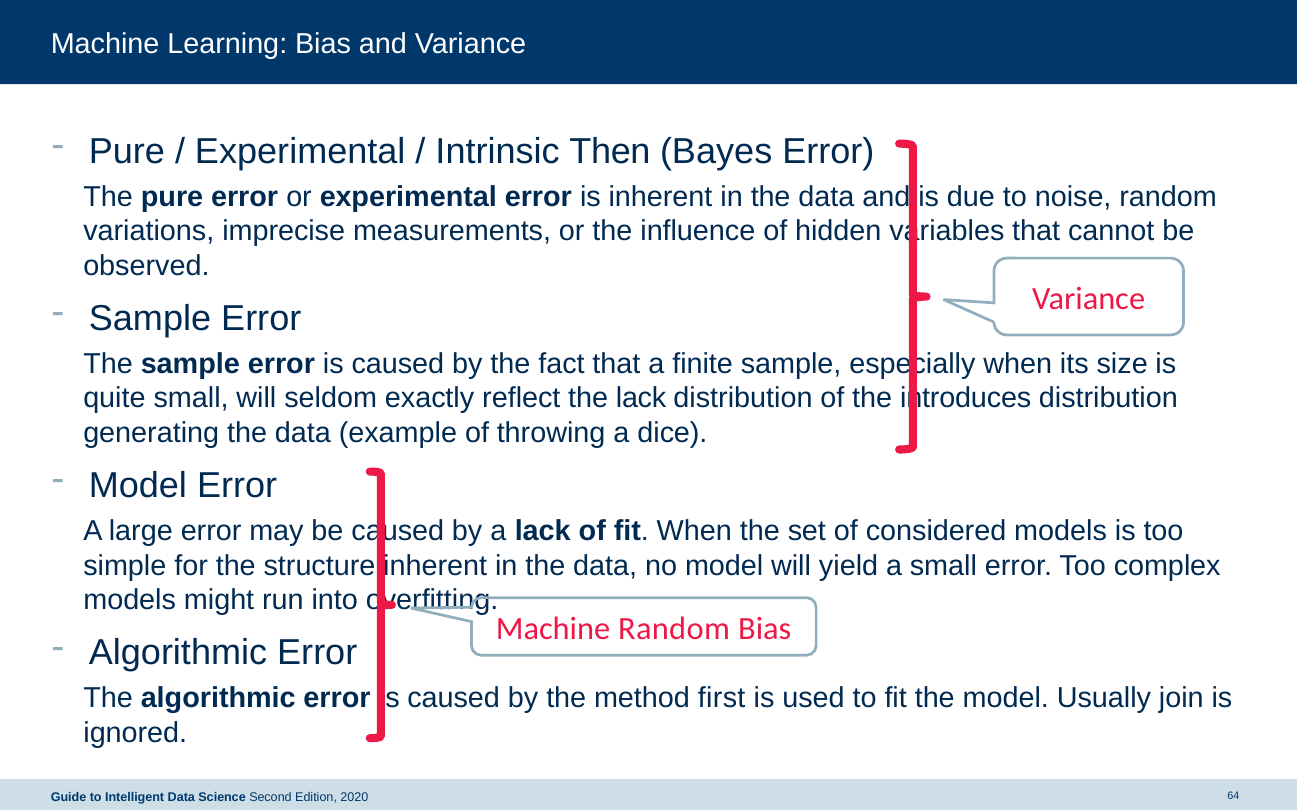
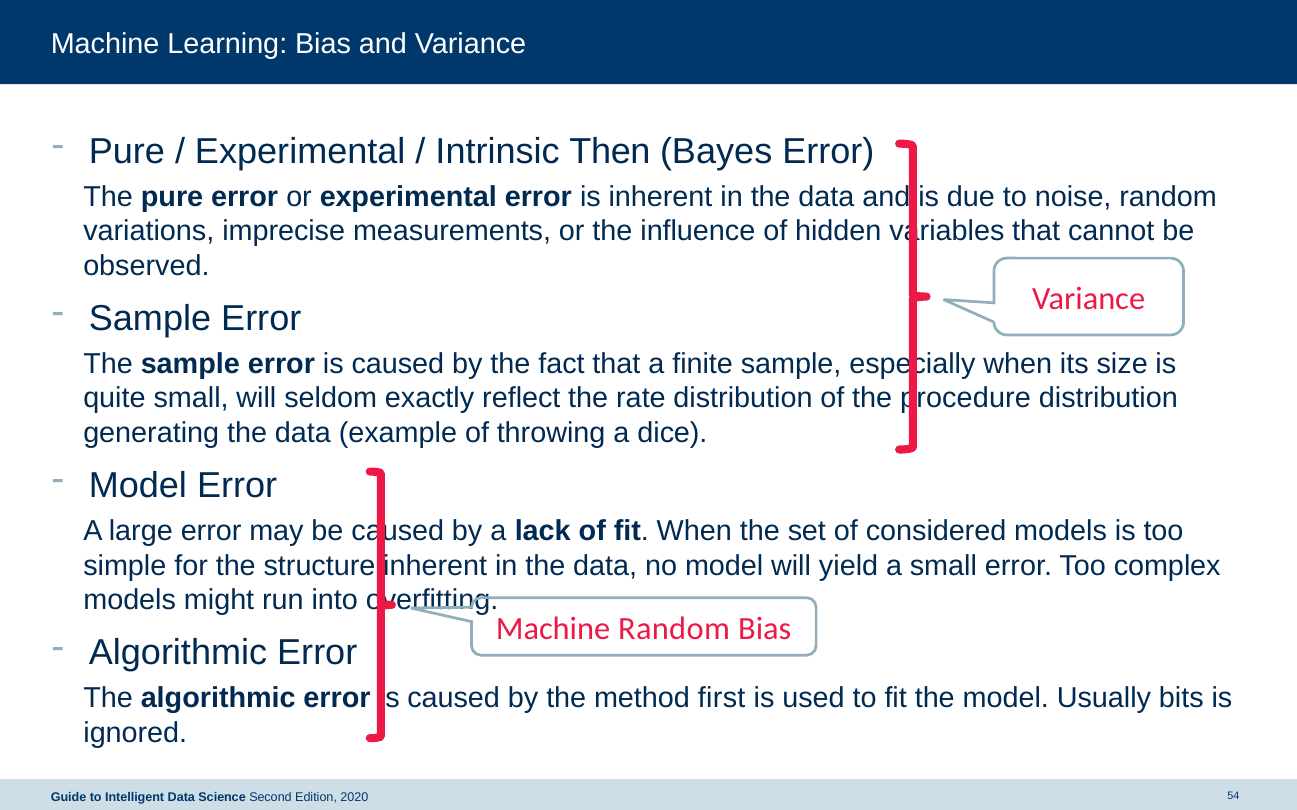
the lack: lack -> rate (641, 399)
introduces: introduces -> procedure (966, 399)
join: join -> bits (1181, 699)
64: 64 -> 54 (1233, 797)
